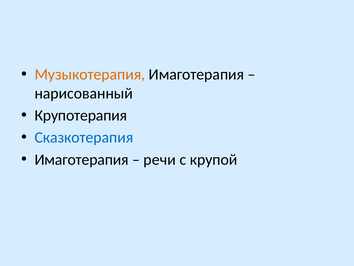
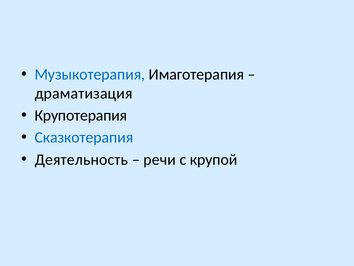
Музыкотерапия colour: orange -> blue (90, 74)
нарисованный: нарисованный -> драматизация (84, 93)
Имаготерапия: Имаготерапия -> Деятельность (81, 159)
